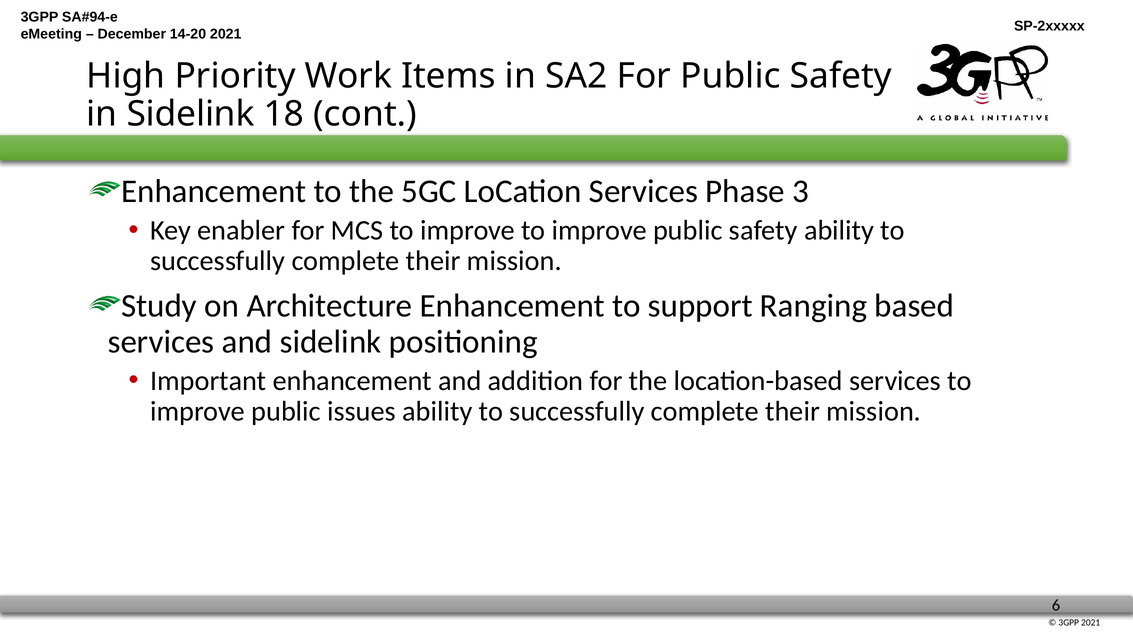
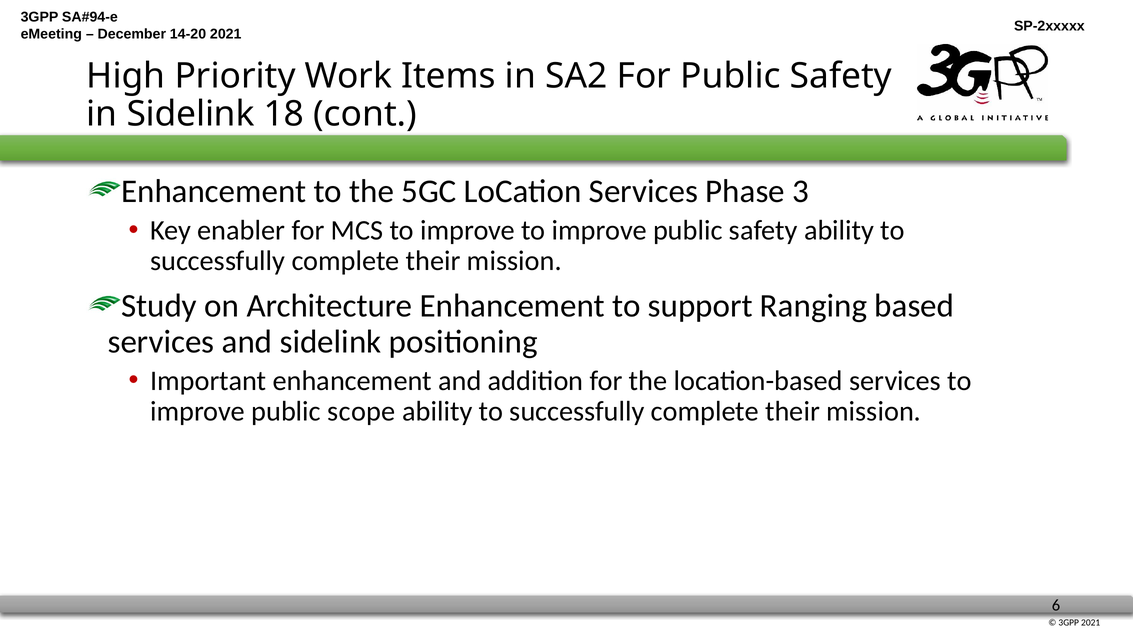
issues: issues -> scope (361, 411)
